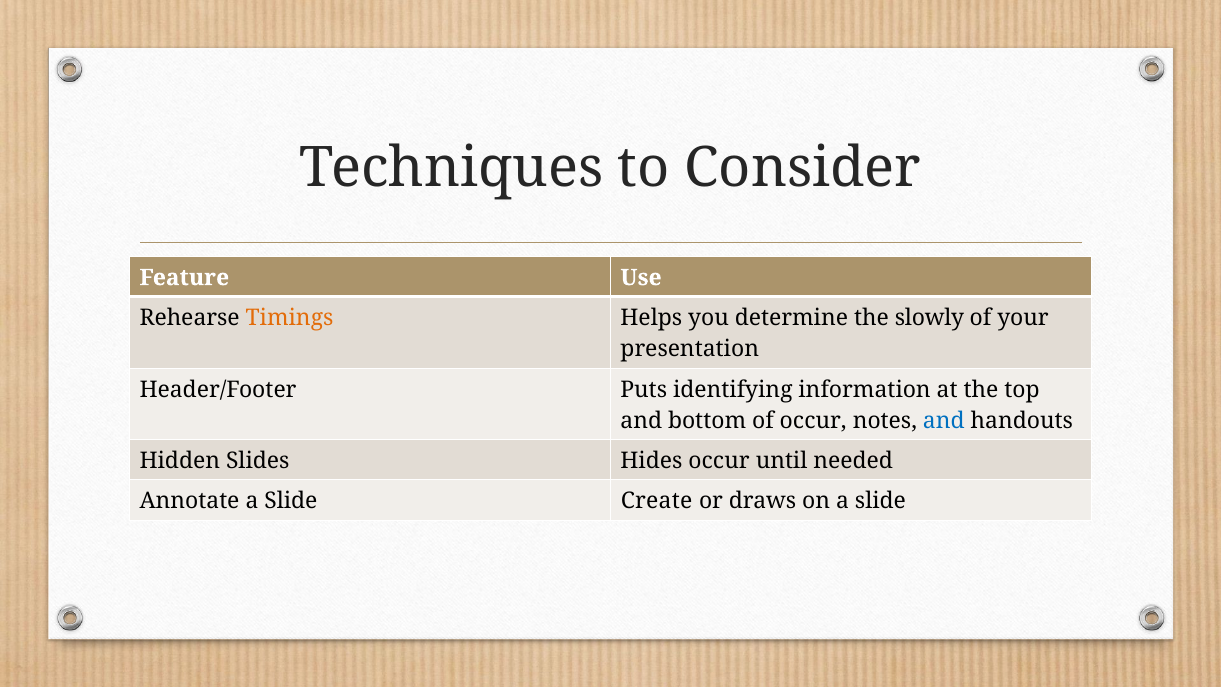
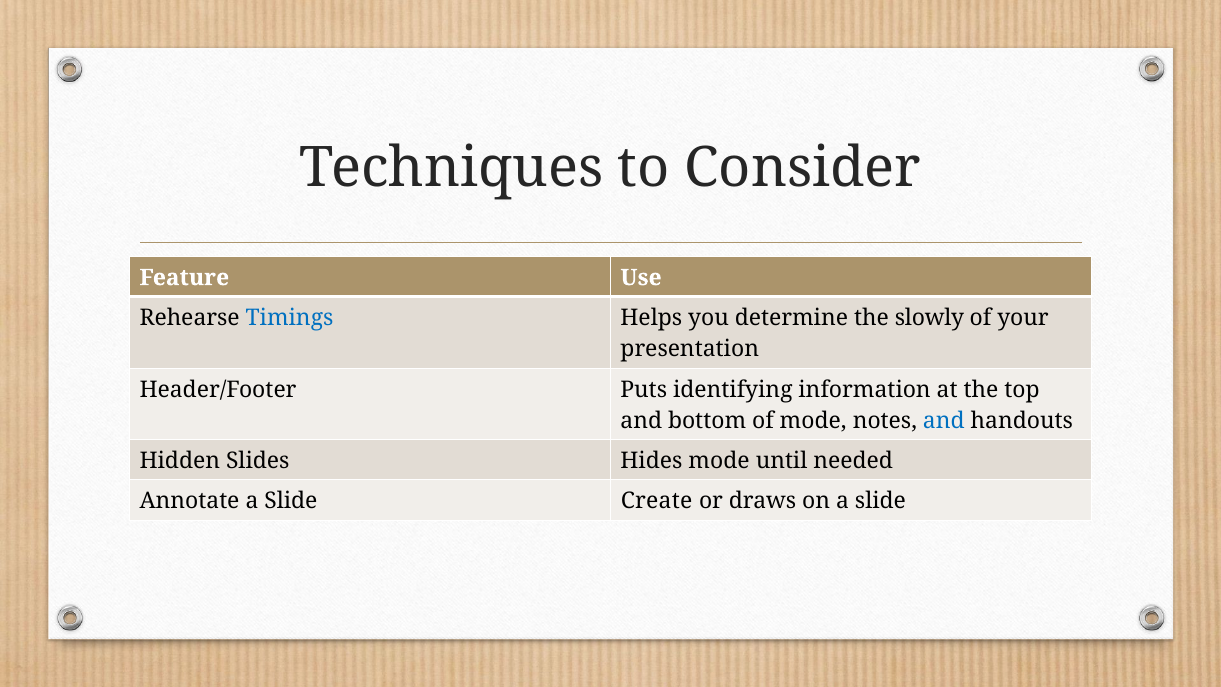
Timings colour: orange -> blue (290, 318)
of occur: occur -> mode (813, 421)
Hides occur: occur -> mode (719, 461)
